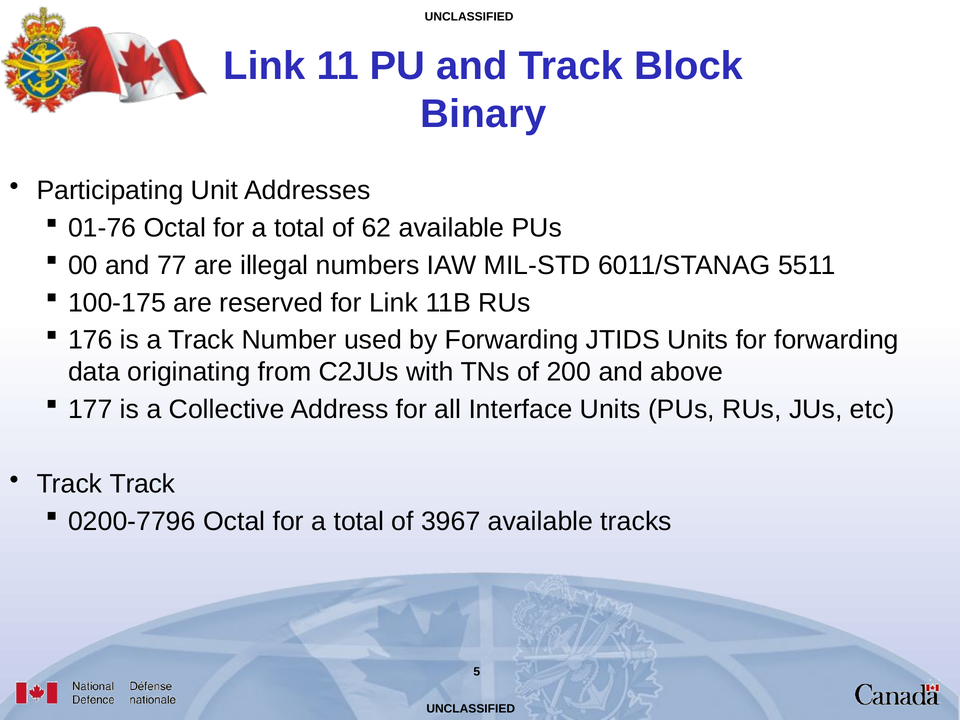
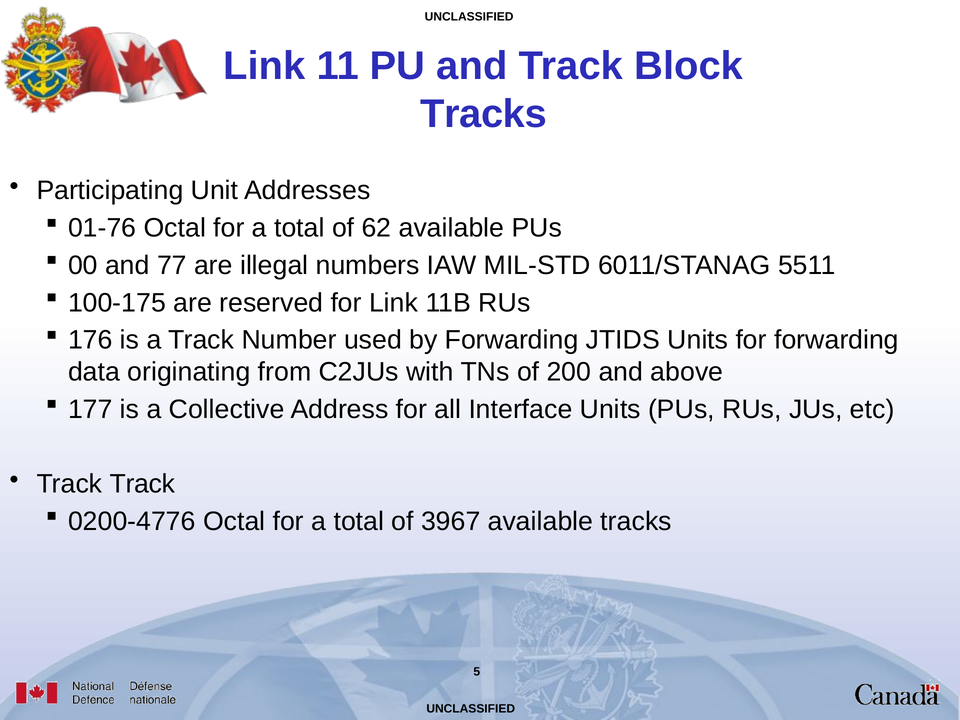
Binary: Binary -> Tracks (484, 114)
0200-7796: 0200-7796 -> 0200-4776 (132, 521)
